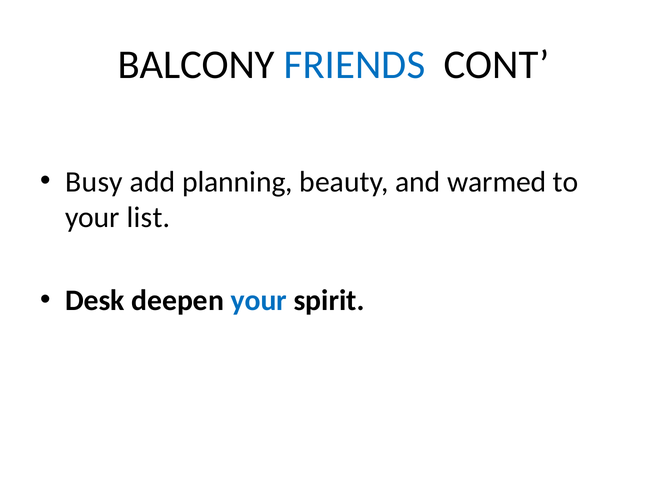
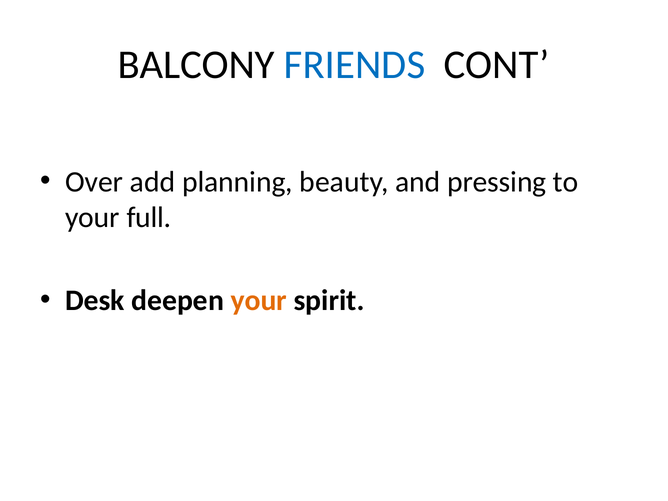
Busy: Busy -> Over (94, 182)
warmed: warmed -> pressing (497, 182)
list: list -> full (149, 217)
your colour: blue -> orange (259, 301)
